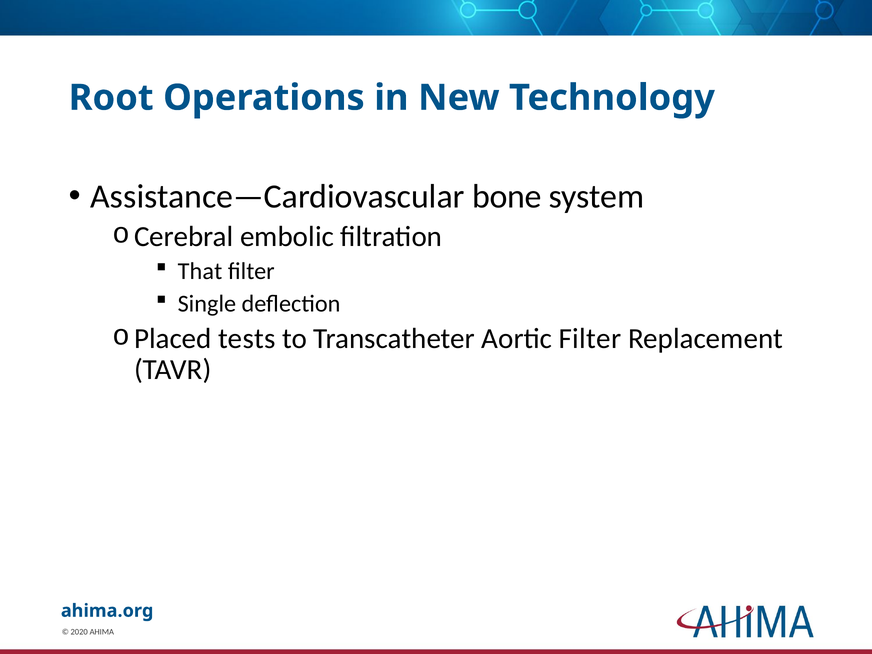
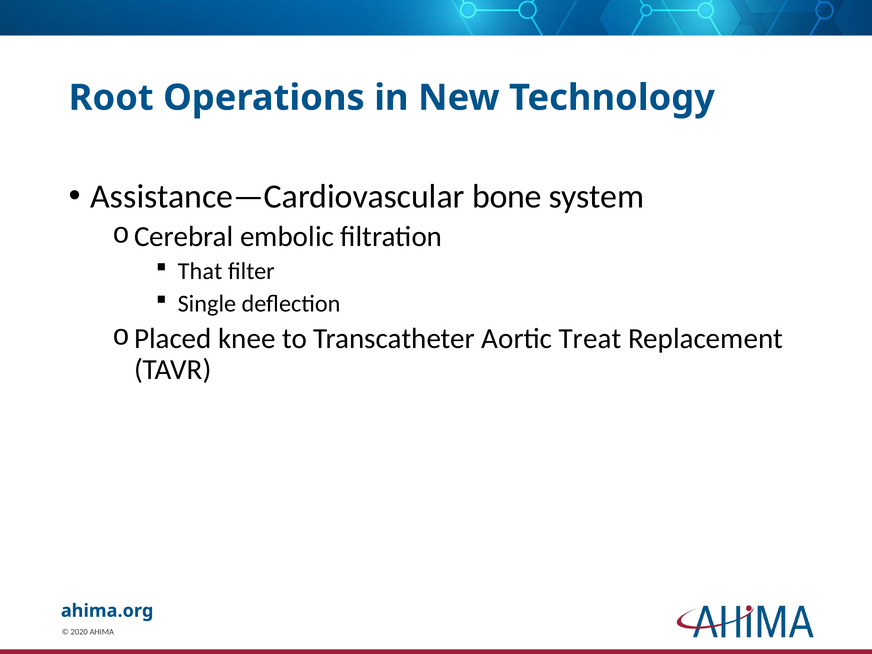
tests: tests -> knee (247, 338)
Aortic Filter: Filter -> Treat (590, 338)
